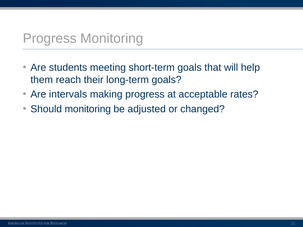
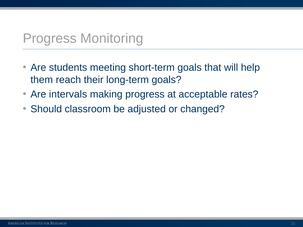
Should monitoring: monitoring -> classroom (88, 109)
